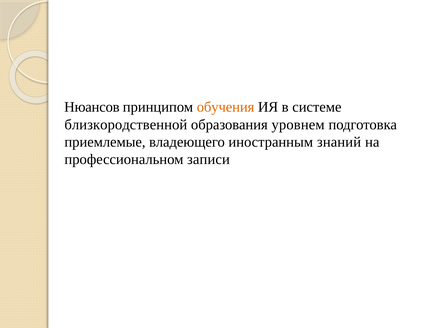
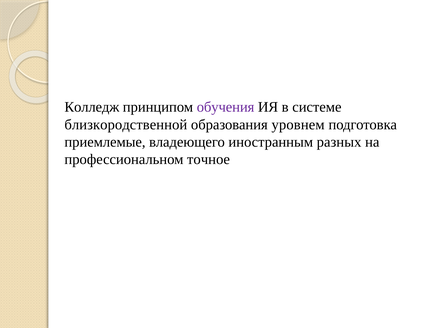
Нюансов: Нюансов -> Колледж (92, 107)
обучения colour: orange -> purple (226, 107)
знаний: знаний -> разных (339, 142)
записи: записи -> точное (208, 159)
